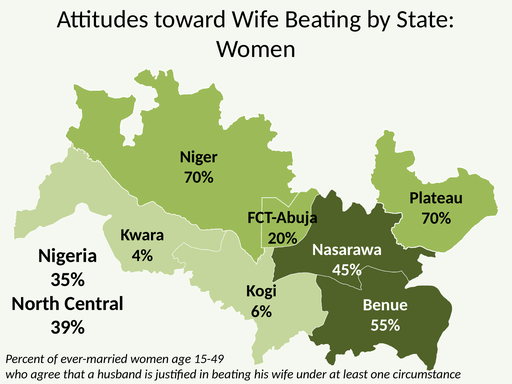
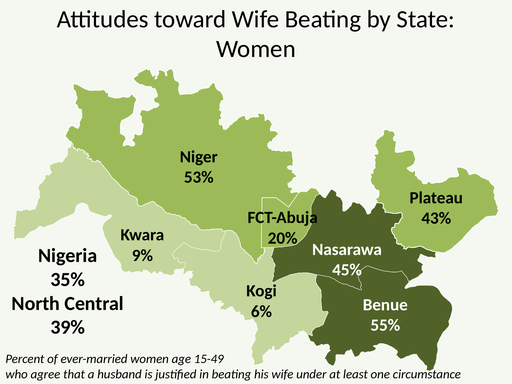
70%: 70% -> 53% (199, 177)
70%: 70% -> 43% (436, 218)
4%: 4% -> 9% (142, 255)
